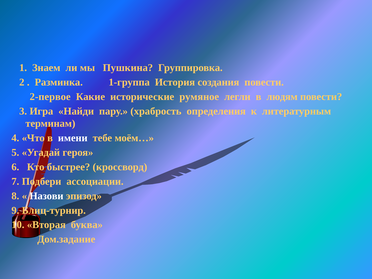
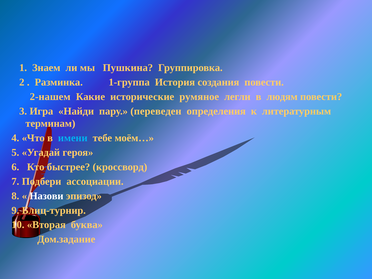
2-первое: 2-первое -> 2-нашем (50, 97)
храбрость: храбрость -> переведен (156, 111)
имени colour: white -> light blue (73, 138)
